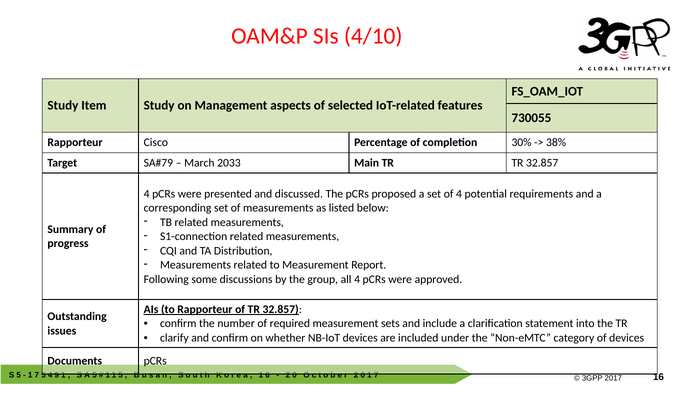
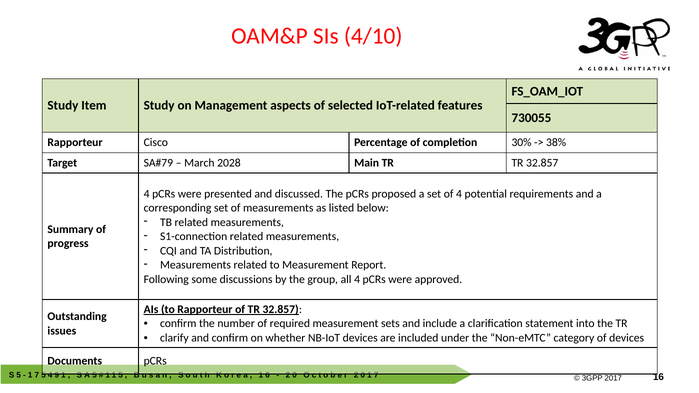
2033: 2033 -> 2028 (229, 163)
